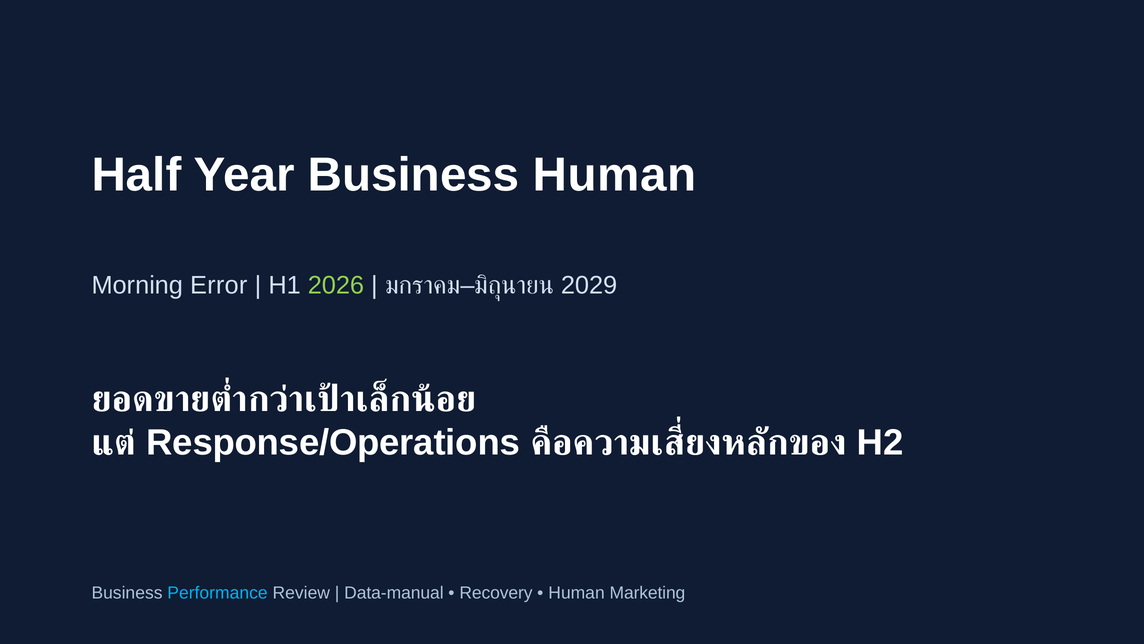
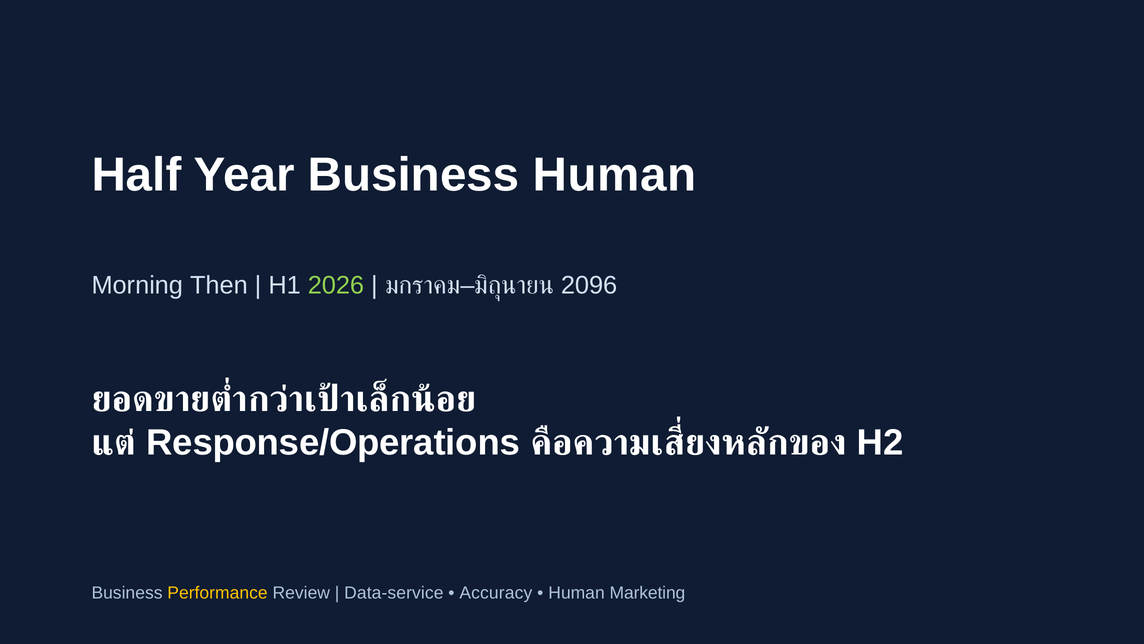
Error: Error -> Then (219, 285)
2029: 2029 -> 2096 (589, 285)
Performance colour: light blue -> yellow (217, 592)
Data-manual: Data-manual -> Data-service (394, 592)
Recovery: Recovery -> Accuracy (496, 592)
